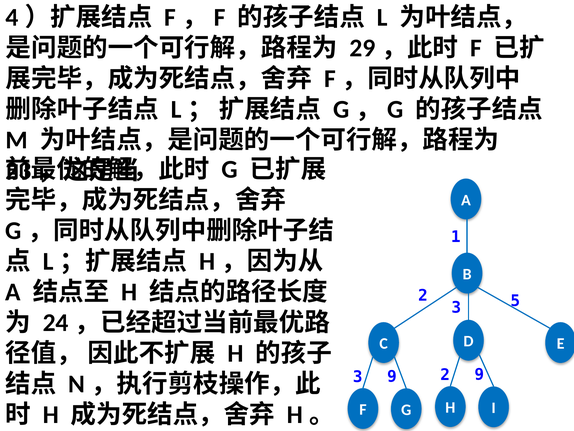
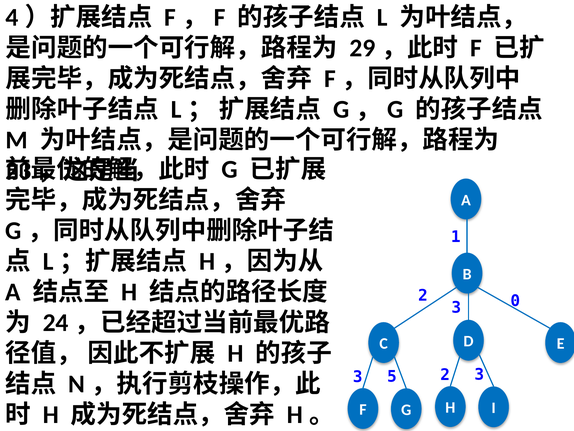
5: 5 -> 0 (515, 301)
9: 9 -> 3 (479, 374)
3 9: 9 -> 5 (392, 376)
